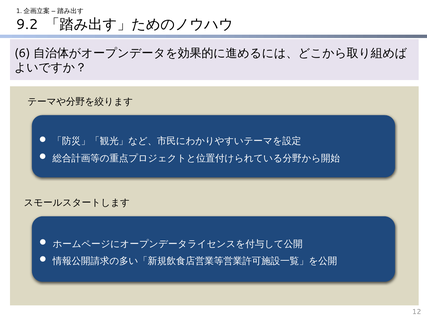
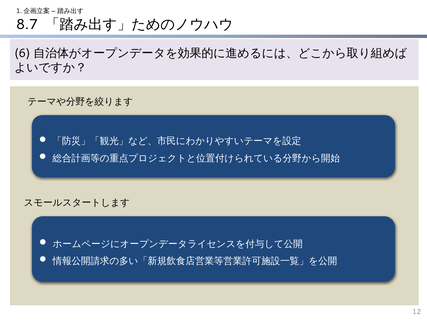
9.2: 9.2 -> 8.7 (27, 24)
